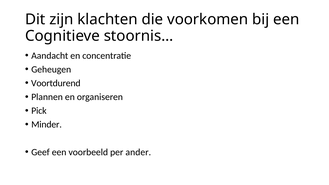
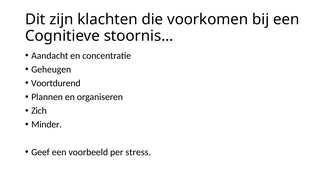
Pick: Pick -> Zich (39, 111)
ander: ander -> stress (138, 152)
